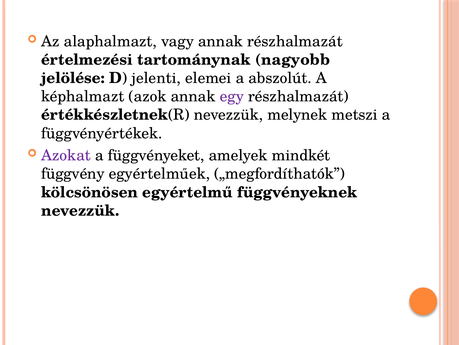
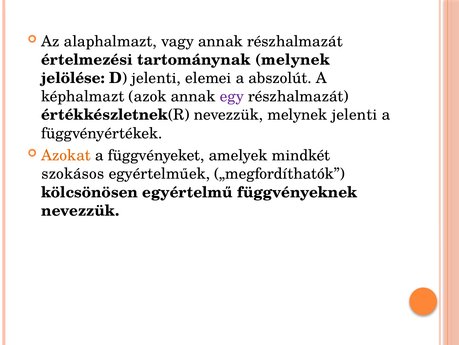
tartománynak nagyobb: nagyobb -> melynek (293, 60)
melynek metszi: metszi -> jelenti (355, 115)
Azokat colour: purple -> orange (66, 155)
függvény: függvény -> szokásos (73, 174)
